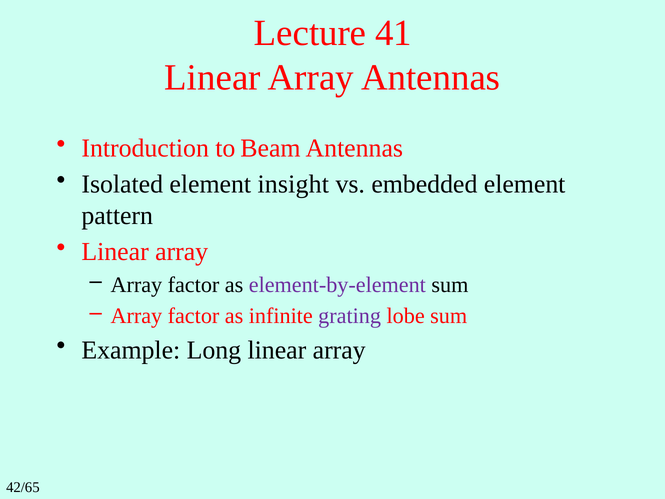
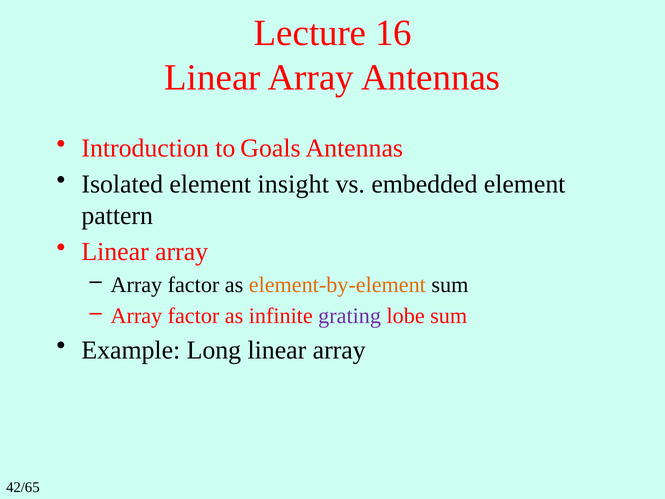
41: 41 -> 16 (394, 33)
Beam: Beam -> Goals (270, 148)
element-by-element colour: purple -> orange (337, 285)
